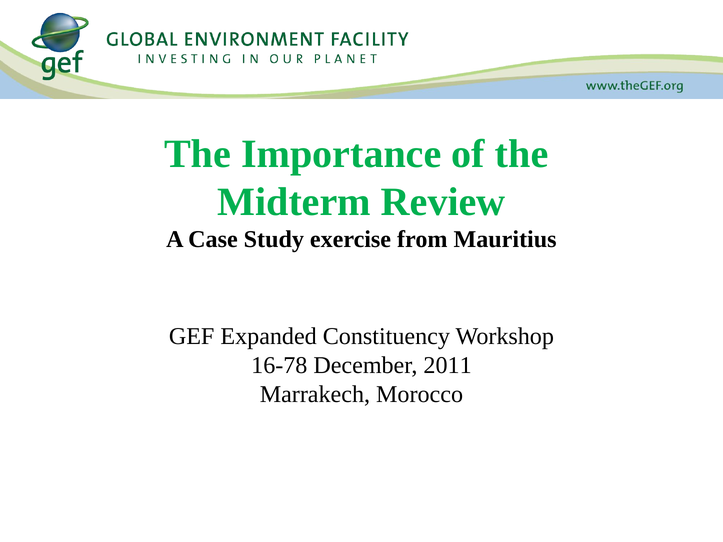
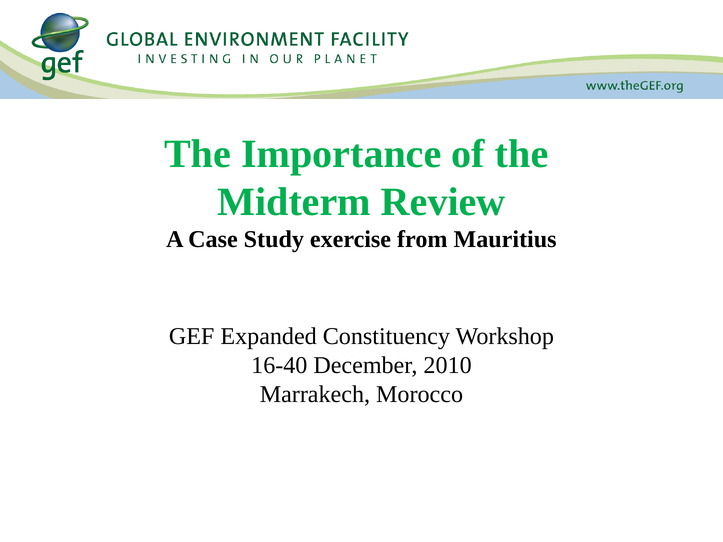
16-78: 16-78 -> 16-40 (279, 366)
2011: 2011 -> 2010 (448, 366)
